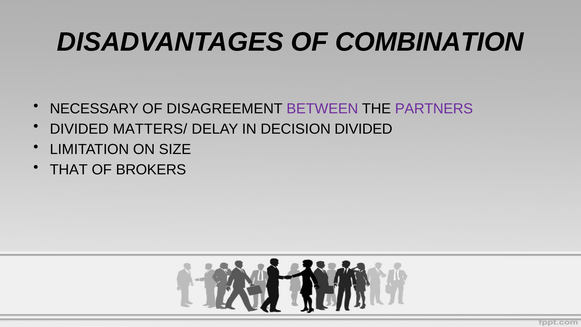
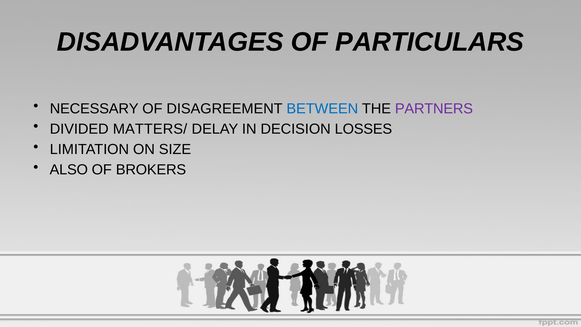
COMBINATION: COMBINATION -> PARTICULARS (430, 42)
BETWEEN colour: purple -> blue (322, 108)
DECISION DIVIDED: DIVIDED -> LOSSES (363, 129)
THAT: THAT -> ALSO (69, 169)
